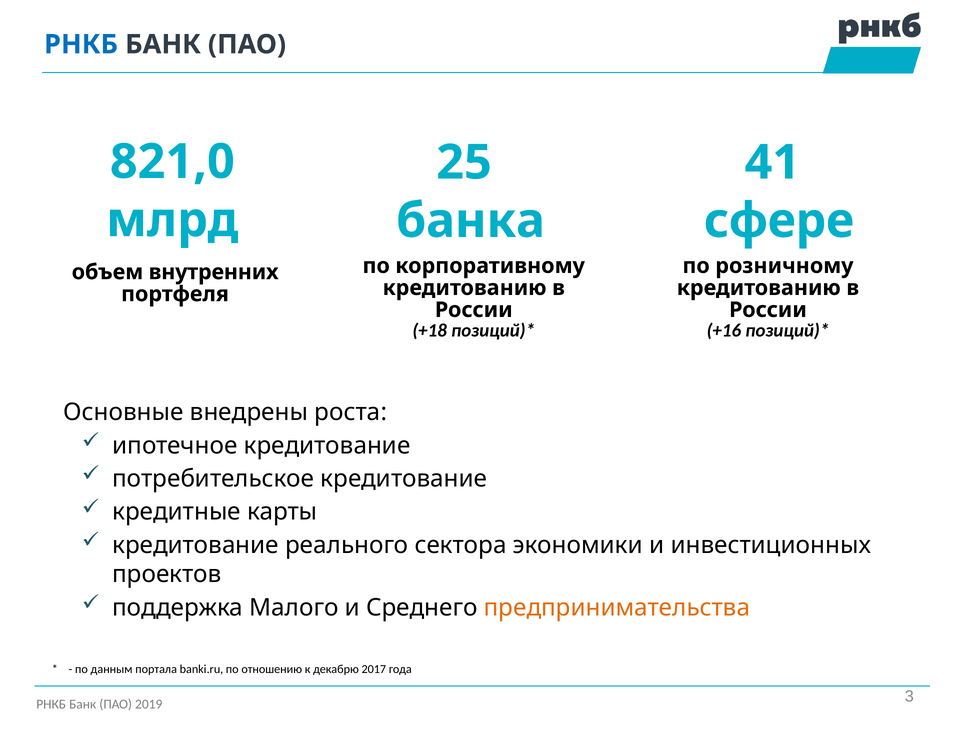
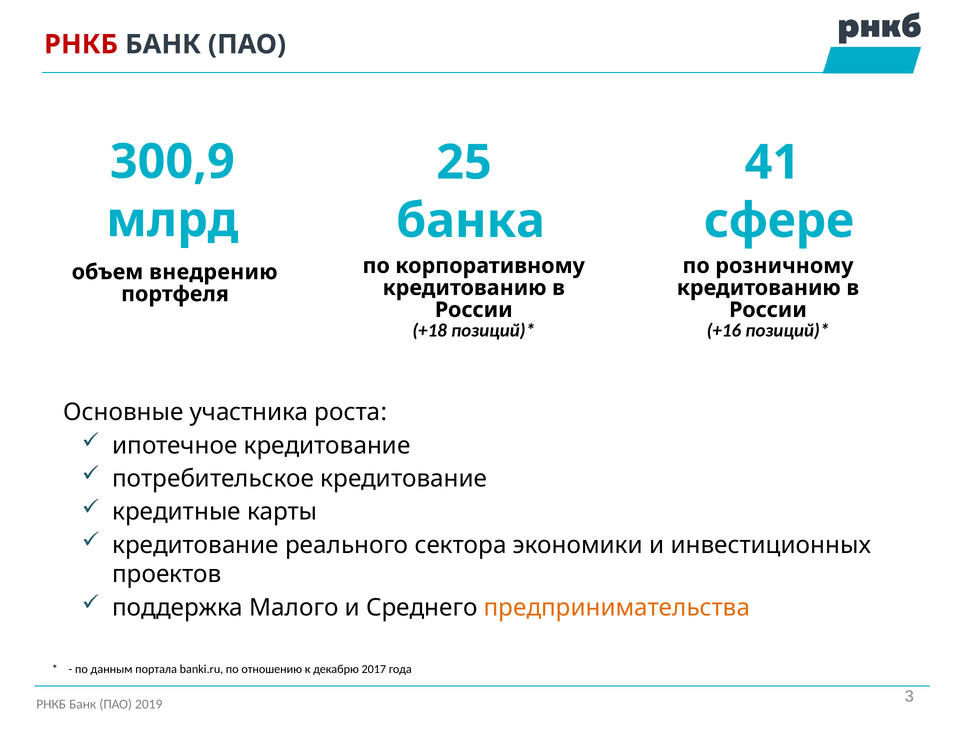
РНКБ colour: blue -> red (81, 44)
821,0: 821,0 -> 300,9 (172, 162)
внутренних: внутренних -> внедрению (213, 272)
внедрены: внедрены -> участника (249, 412)
